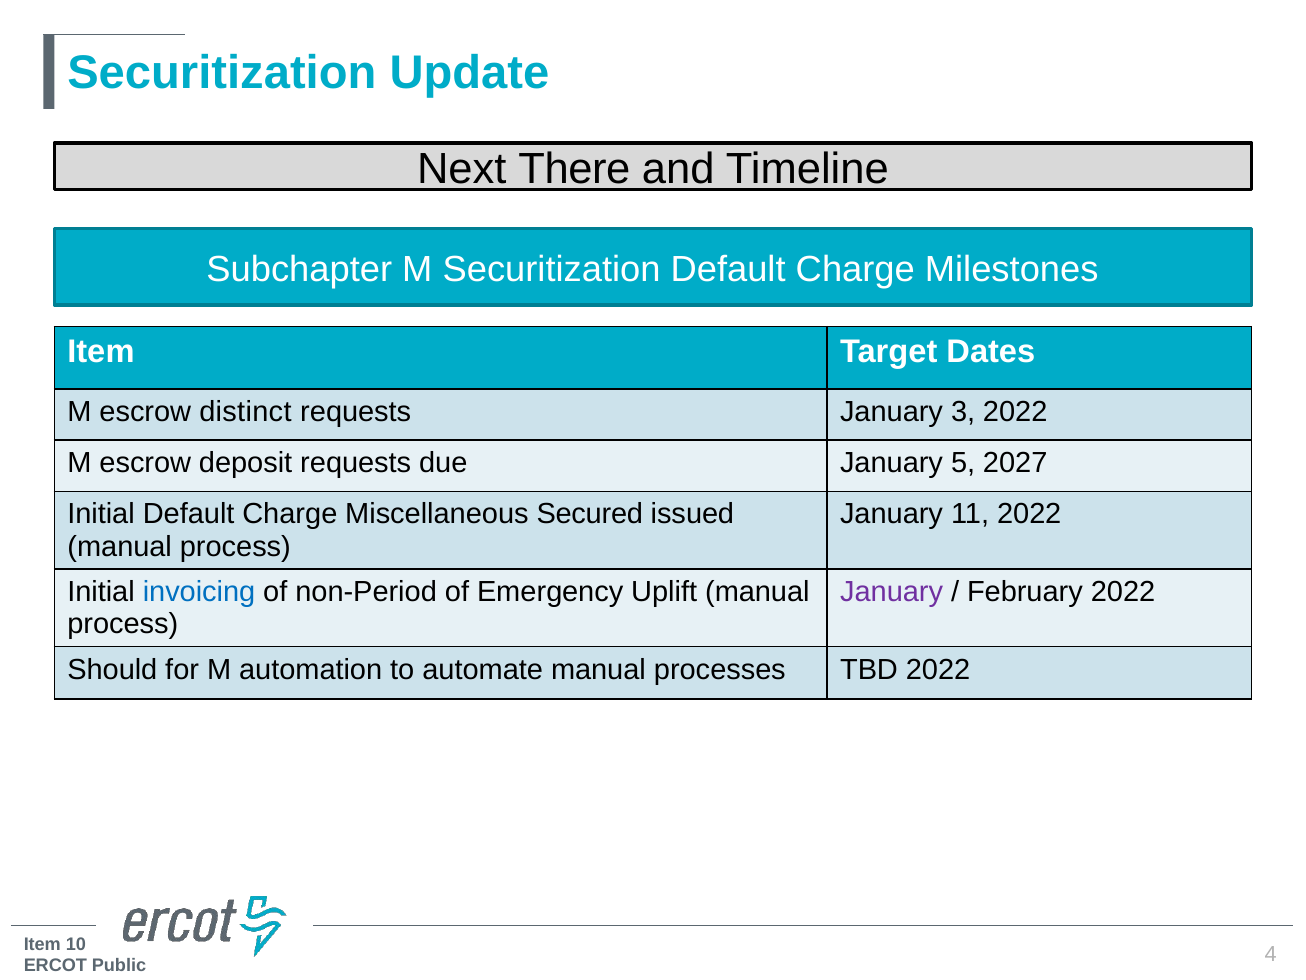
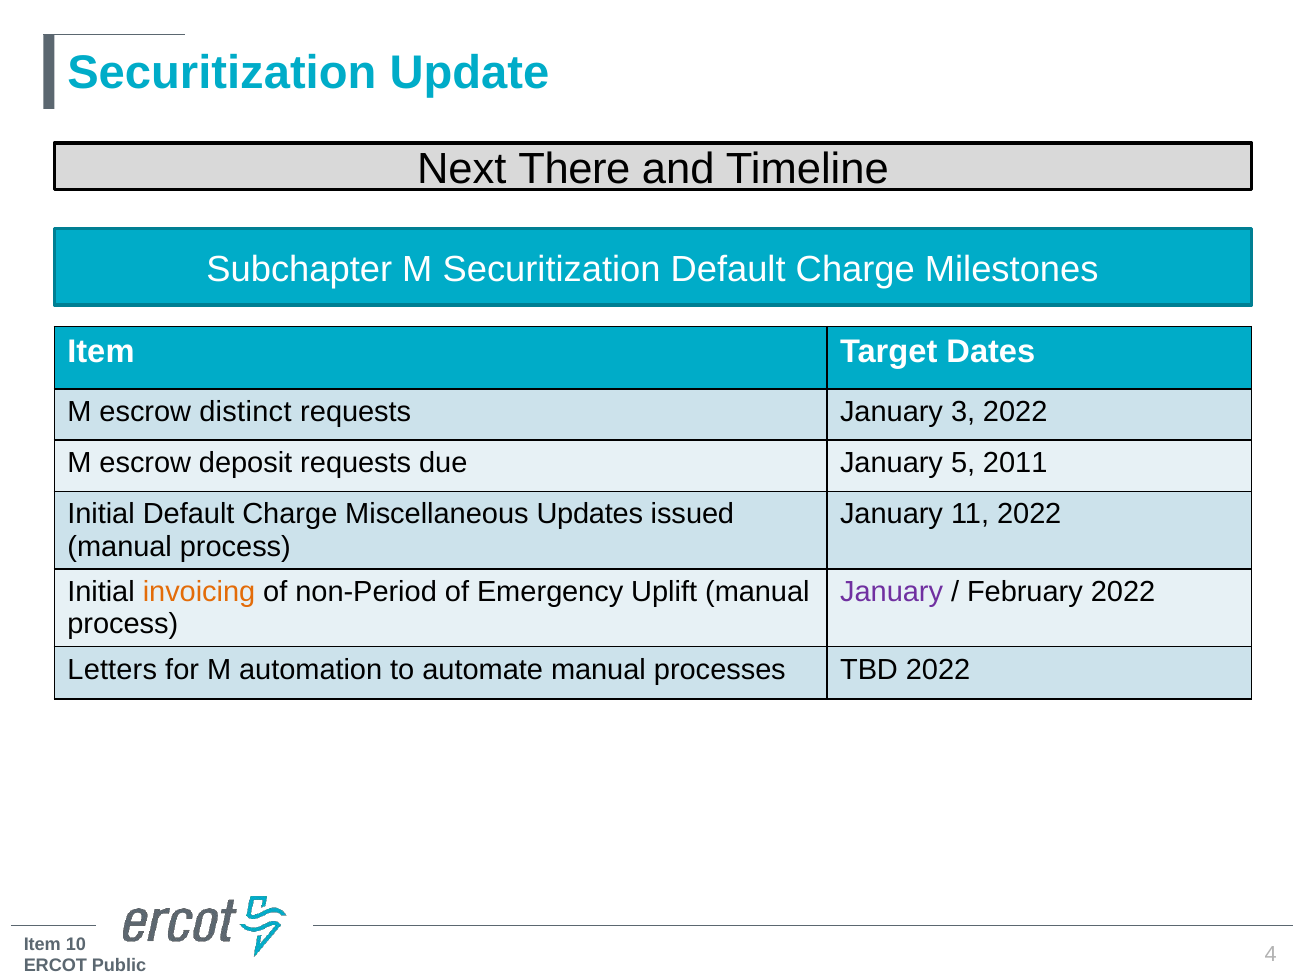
2027: 2027 -> 2011 (1015, 463)
Secured: Secured -> Updates (590, 514)
invoicing colour: blue -> orange (199, 592)
Should: Should -> Letters (112, 669)
